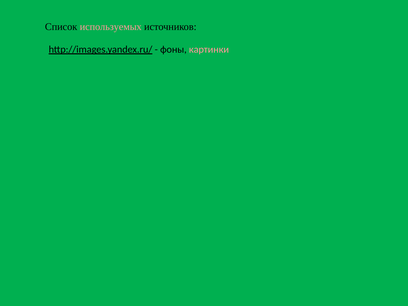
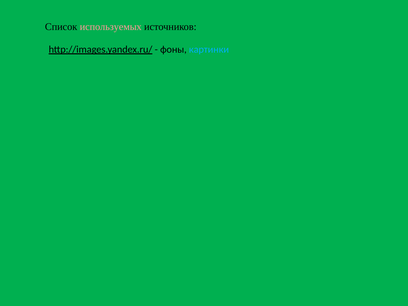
картинки colour: pink -> light blue (209, 49)
